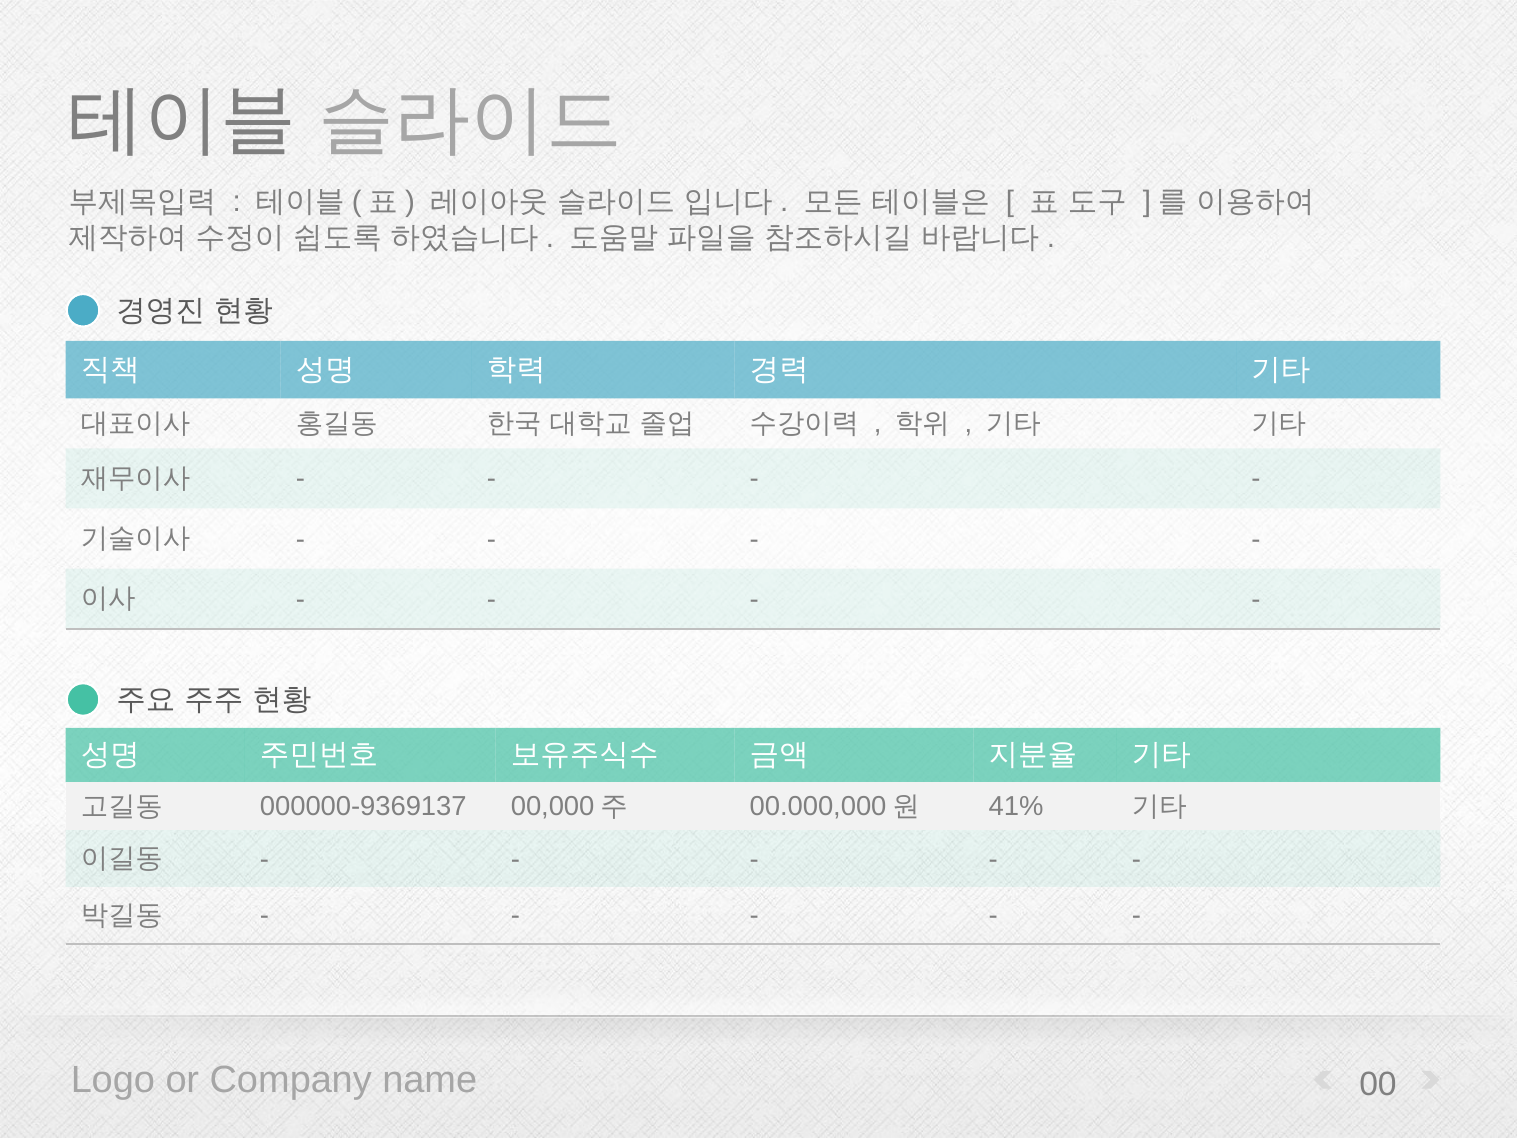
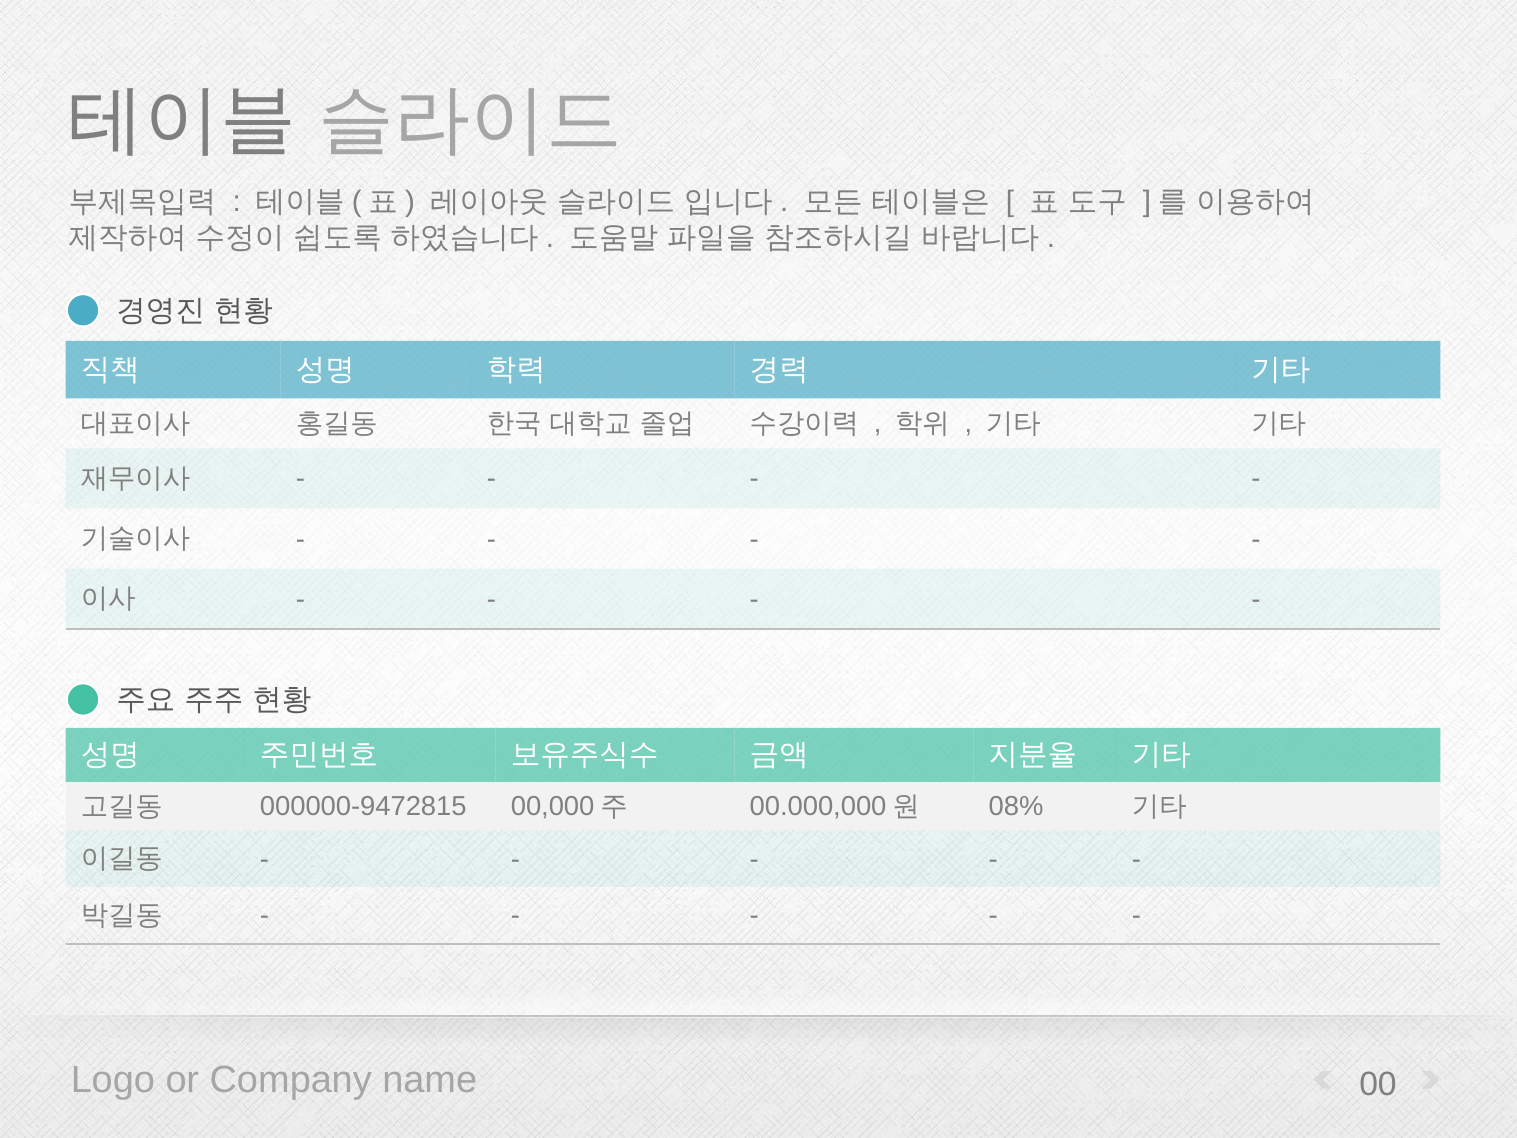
000000-9369137: 000000-9369137 -> 000000-9472815 (363, 806)
41%: 41% -> 08% (1016, 806)
